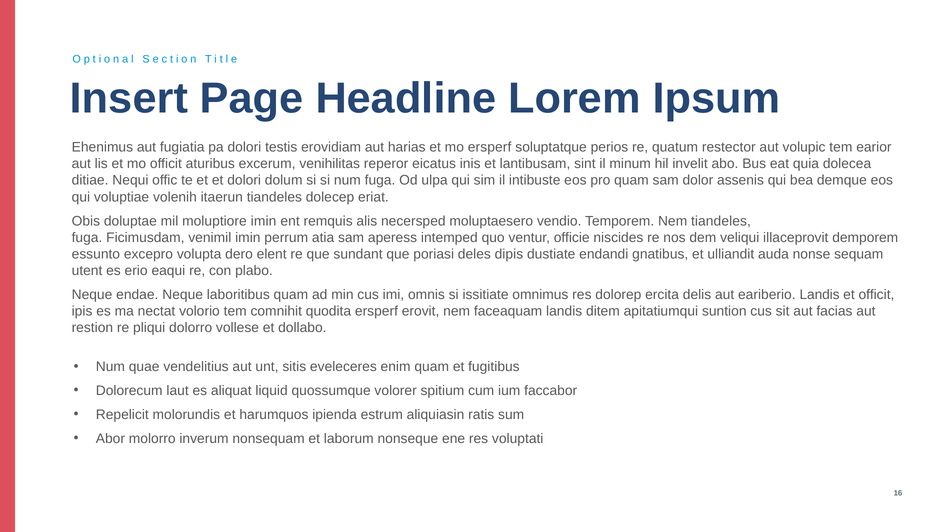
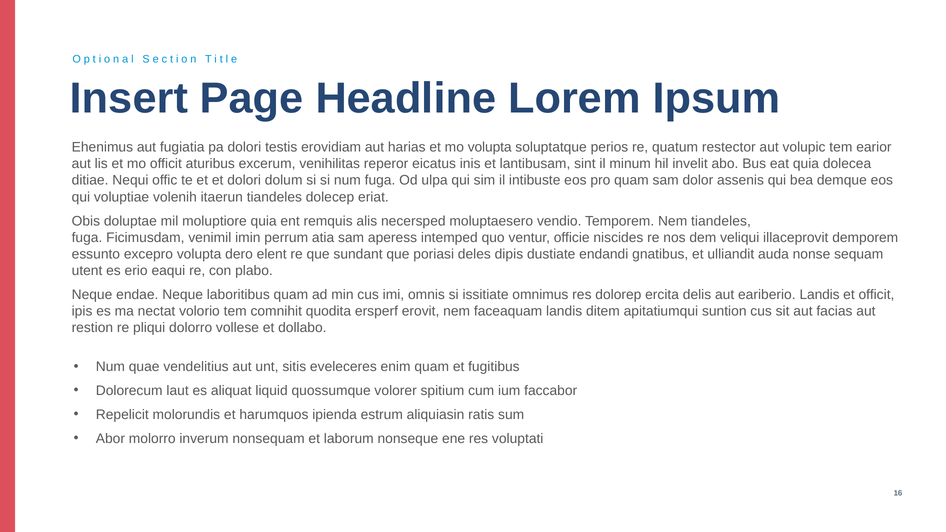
mo ersperf: ersperf -> volupta (490, 147)
moluptiore imin: imin -> quia (264, 221)
